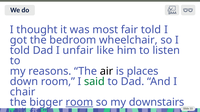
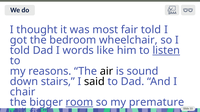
unfair: unfair -> words (78, 51)
listen underline: none -> present (166, 51)
places: places -> sound (143, 71)
down room: room -> stairs (58, 82)
said colour: green -> black (94, 82)
downstairs: downstairs -> premature (157, 103)
